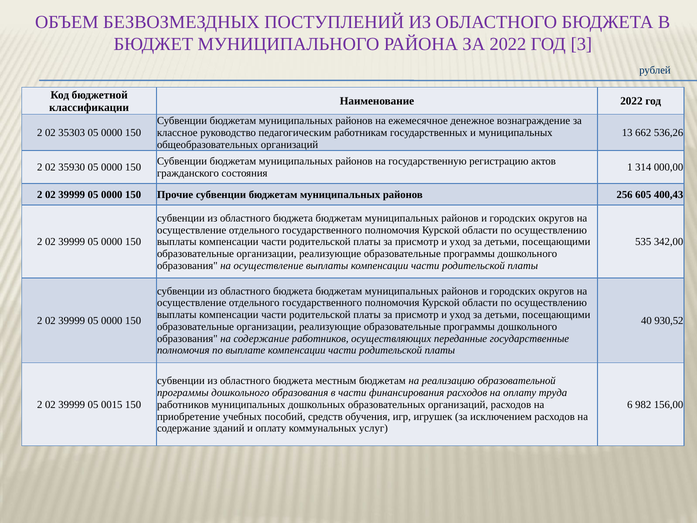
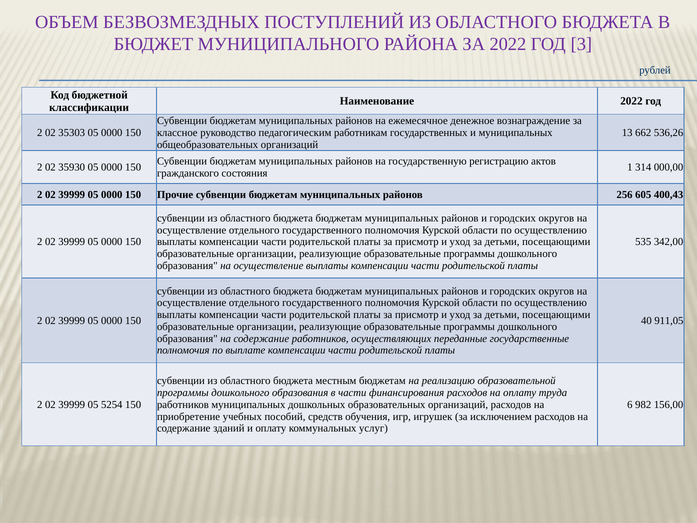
930,52: 930,52 -> 911,05 (669, 321)
0015: 0015 -> 5254 (112, 404)
